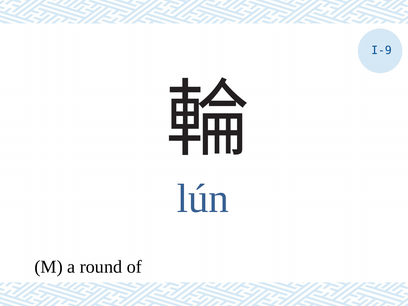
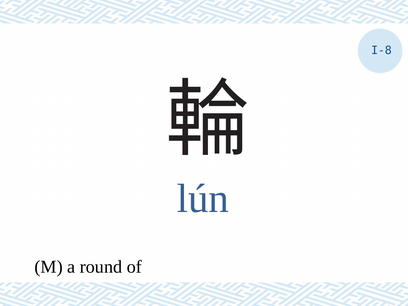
I-9: I-9 -> I-8 (381, 50)
